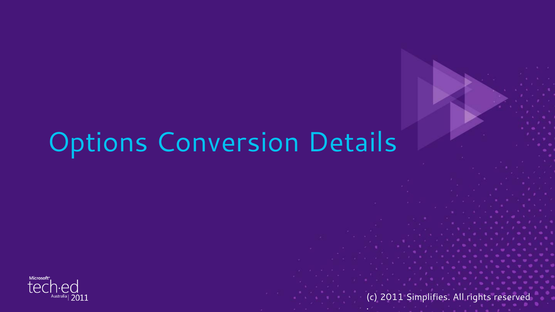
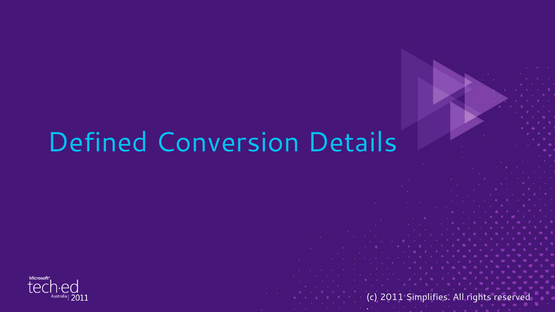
Options: Options -> Defined (98, 142)
